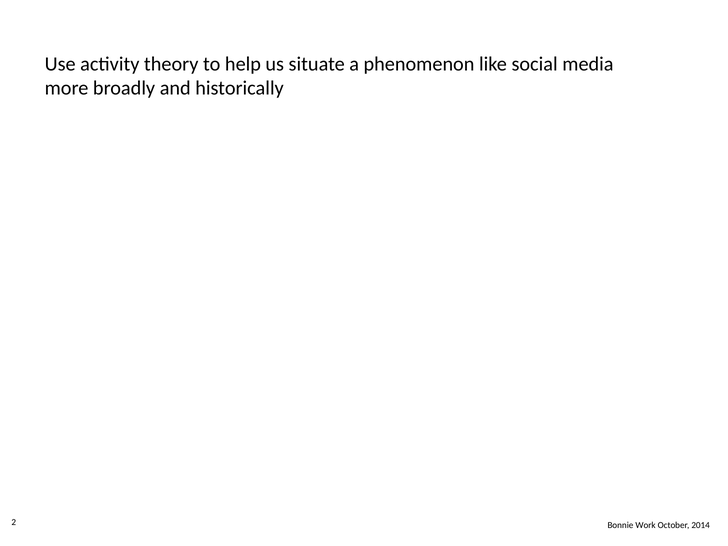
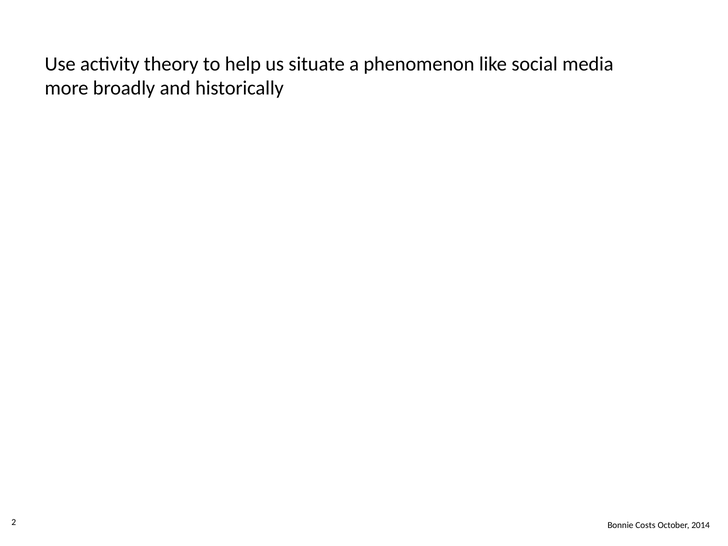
Work: Work -> Costs (645, 525)
